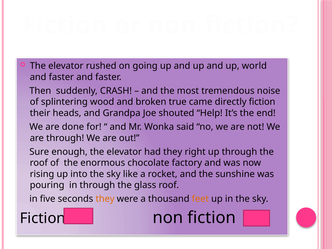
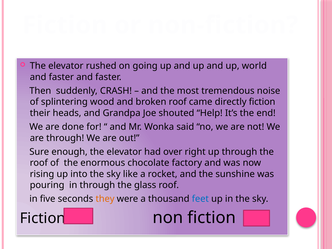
broken true: true -> roof (178, 102)
had they: they -> over (173, 152)
feet colour: orange -> blue (200, 199)
